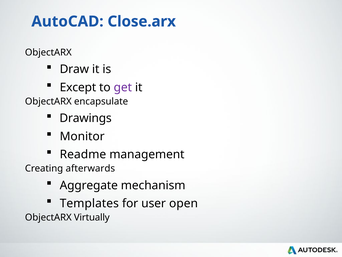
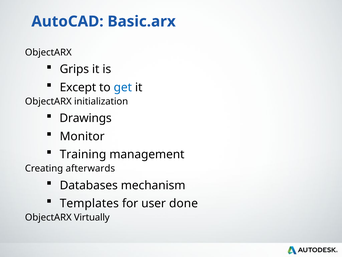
Close.arx: Close.arx -> Basic.arx (142, 21)
Draw: Draw -> Grips (74, 69)
get colour: purple -> blue (123, 87)
encapsulate: encapsulate -> initialization (101, 101)
Readme: Readme -> Training (83, 154)
Aggregate: Aggregate -> Databases (89, 185)
open: open -> done (184, 203)
